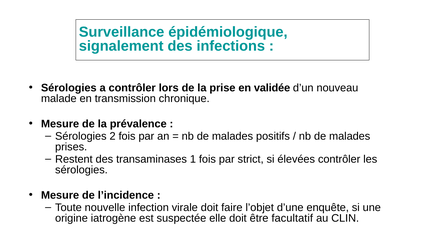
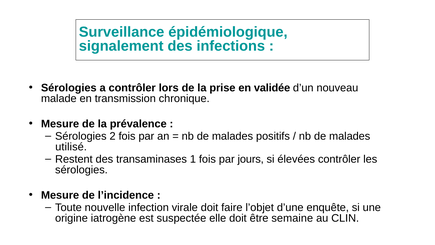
prises: prises -> utilisé (71, 147)
strict: strict -> jours (251, 159)
facultatif: facultatif -> semaine (292, 218)
